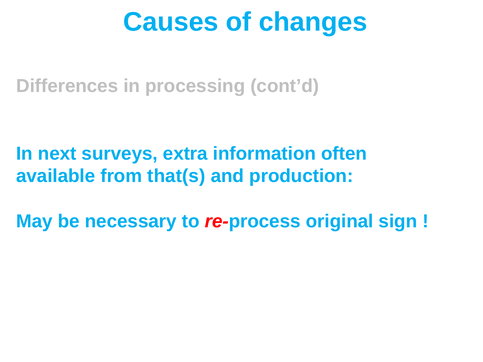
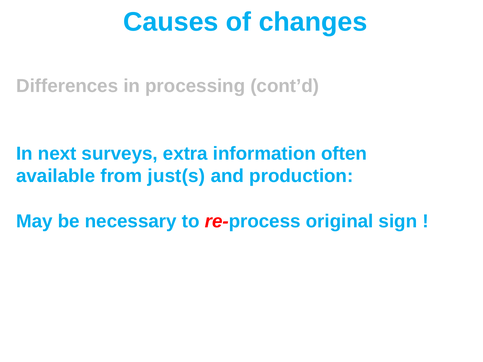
that(s: that(s -> just(s (176, 176)
